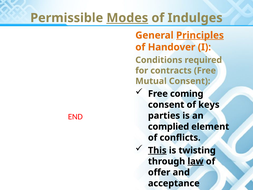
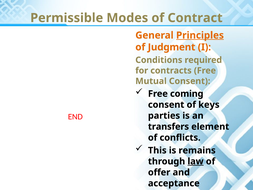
Modes underline: present -> none (127, 18)
Indulges: Indulges -> Contract (195, 18)
Handover: Handover -> Judgment (172, 47)
complied: complied -> transfers (168, 126)
This underline: present -> none (157, 150)
twisting: twisting -> remains (197, 150)
